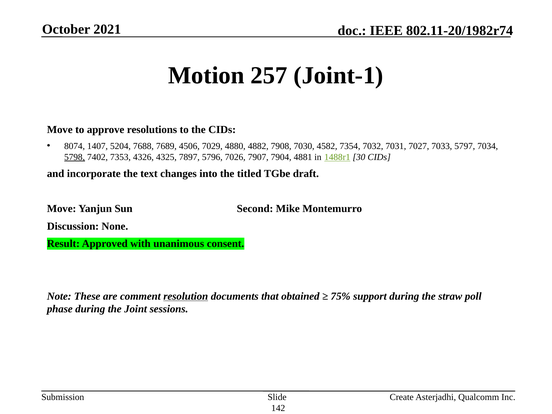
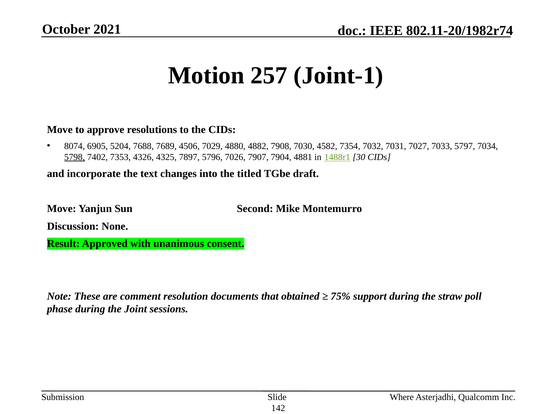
1407: 1407 -> 6905 (97, 146)
resolution underline: present -> none (186, 296)
Create: Create -> Where (402, 397)
